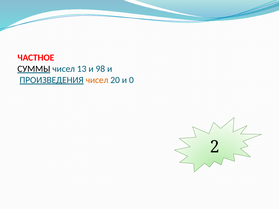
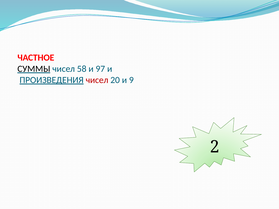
13: 13 -> 58 (82, 69)
98: 98 -> 97 (100, 69)
чисел colour: orange -> red (97, 80)
0: 0 -> 9 (131, 80)
